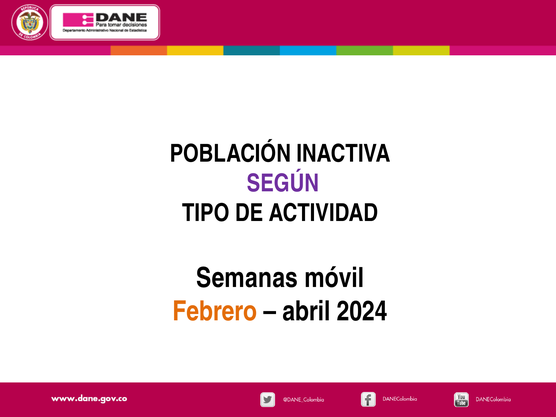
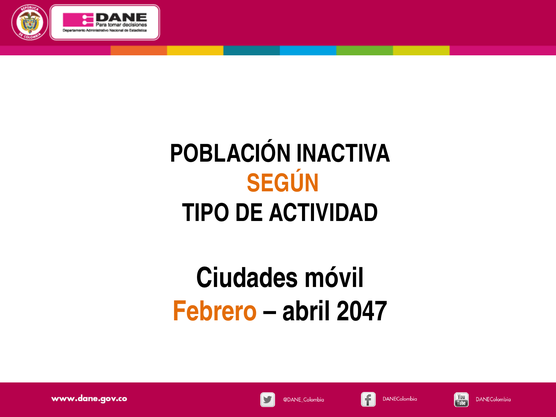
SEGÚN colour: purple -> orange (283, 183)
Semanas: Semanas -> Ciudades (247, 278)
2024: 2024 -> 2047 (362, 311)
